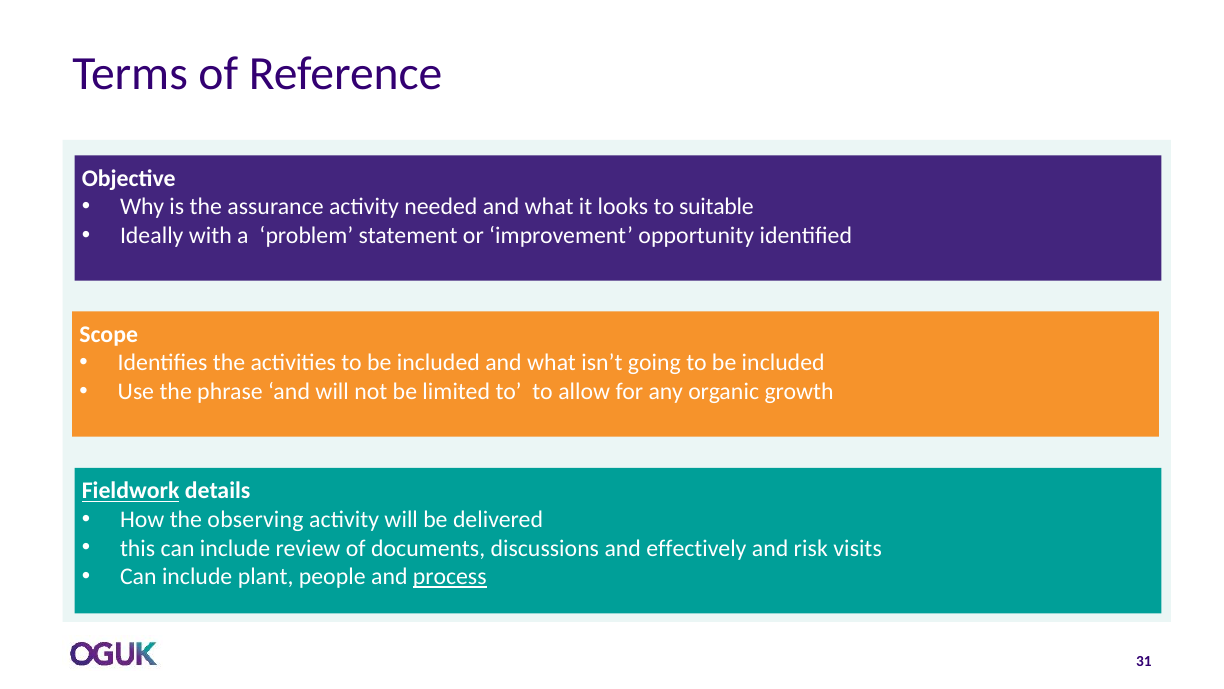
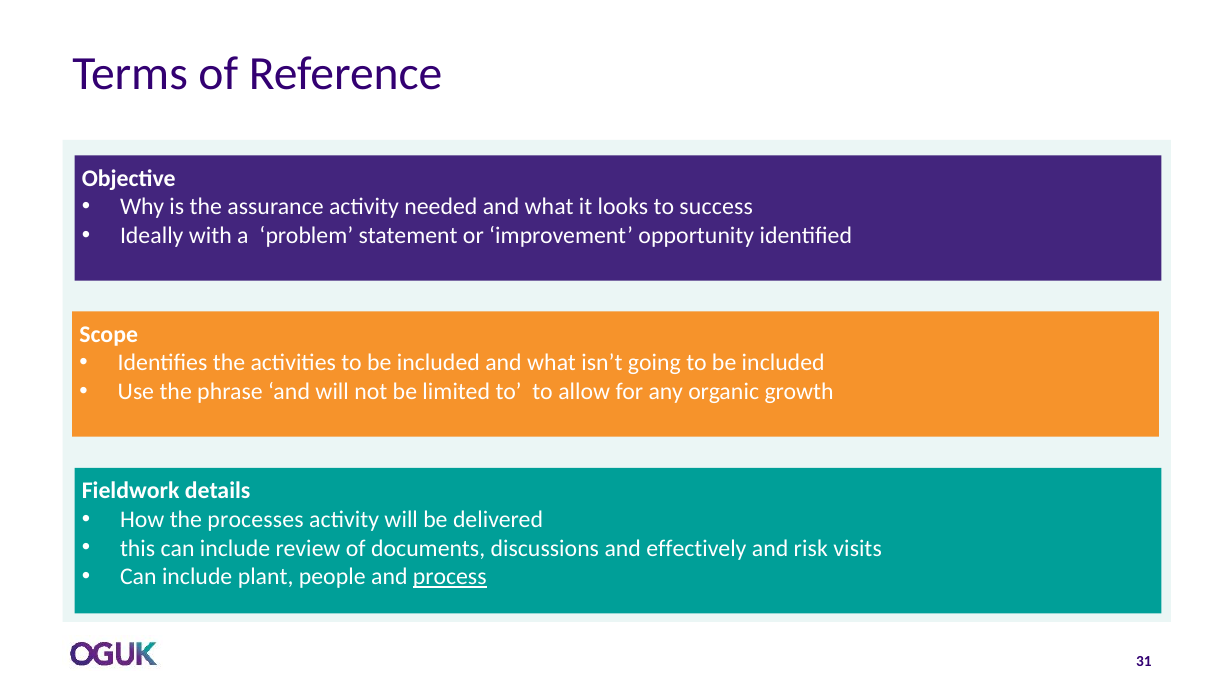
suitable: suitable -> success (716, 207)
Fieldwork underline: present -> none (131, 491)
observing: observing -> processes (256, 519)
